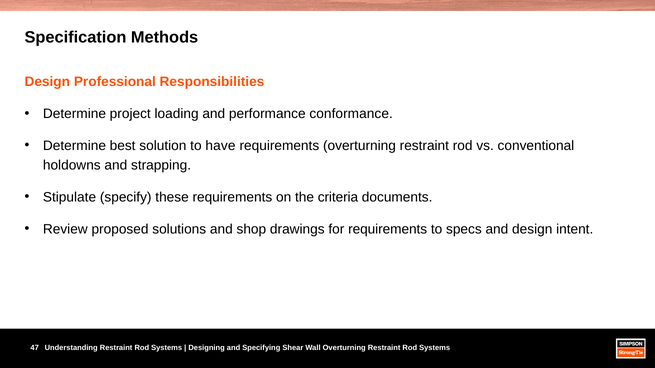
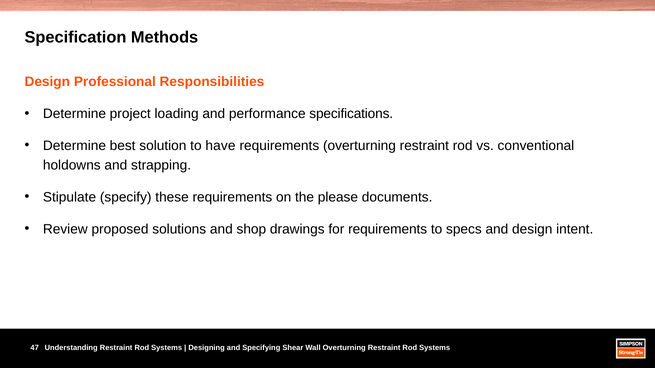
conformance: conformance -> specifications (351, 114)
criteria: criteria -> please (338, 197)
